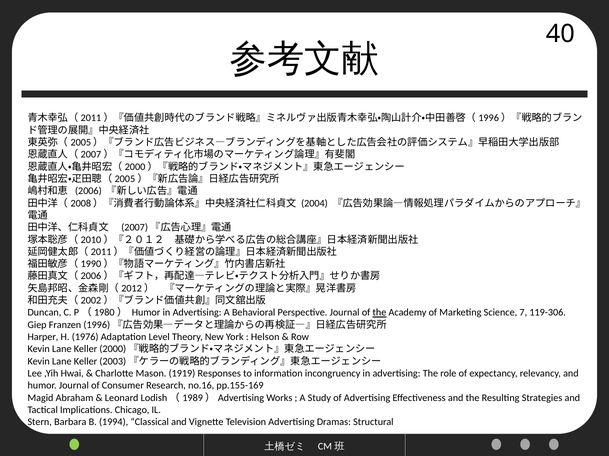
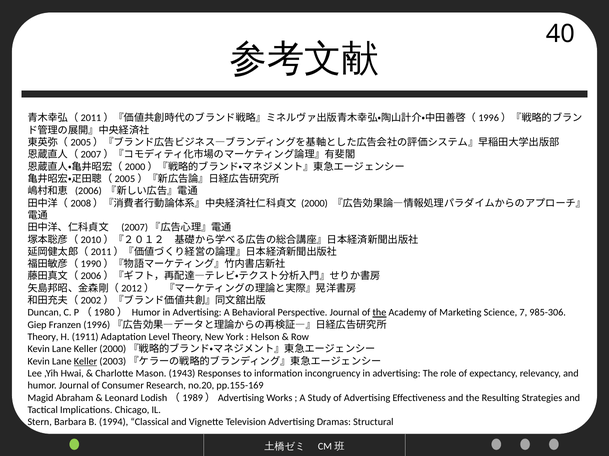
2004: 2004 -> 2000 (314, 204)
119-306: 119-306 -> 985-306 (548, 313)
Harper: Harper -> Theory (43, 338)
1976: 1976 -> 1911 (85, 338)
Keller underline: none -> present (86, 362)
1919: 1919 -> 1943 (182, 374)
no.16: no.16 -> no.20 (201, 386)
